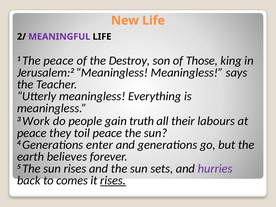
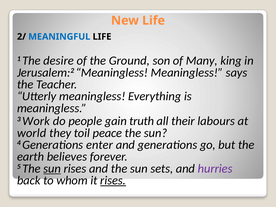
MEANINGFUL colour: purple -> blue (59, 37)
The peace: peace -> desire (59, 61)
Destroy: Destroy -> Ground (129, 61)
Those: Those -> Many (202, 61)
peace: peace -> world (32, 133)
sun underline: none -> present (52, 169)
comes: comes -> whom (72, 180)
